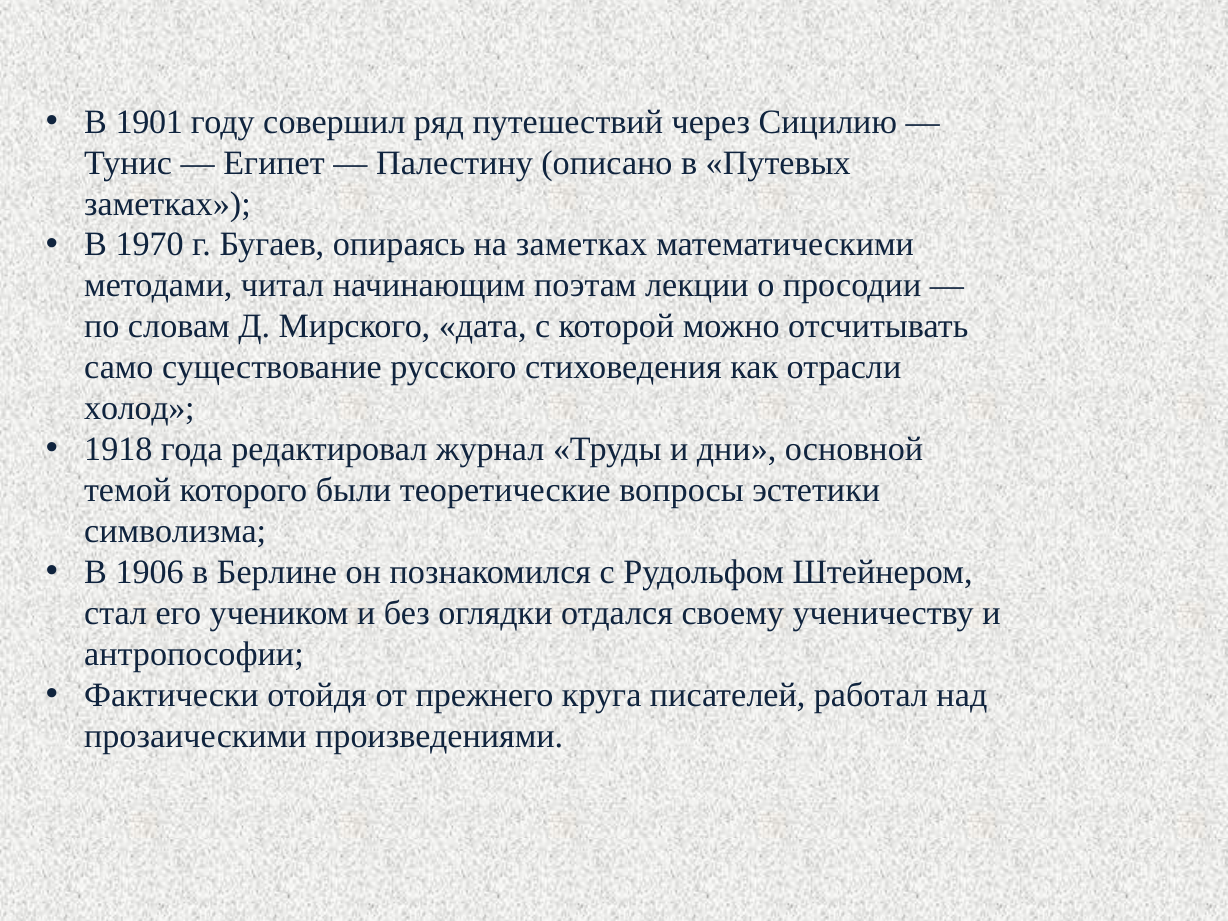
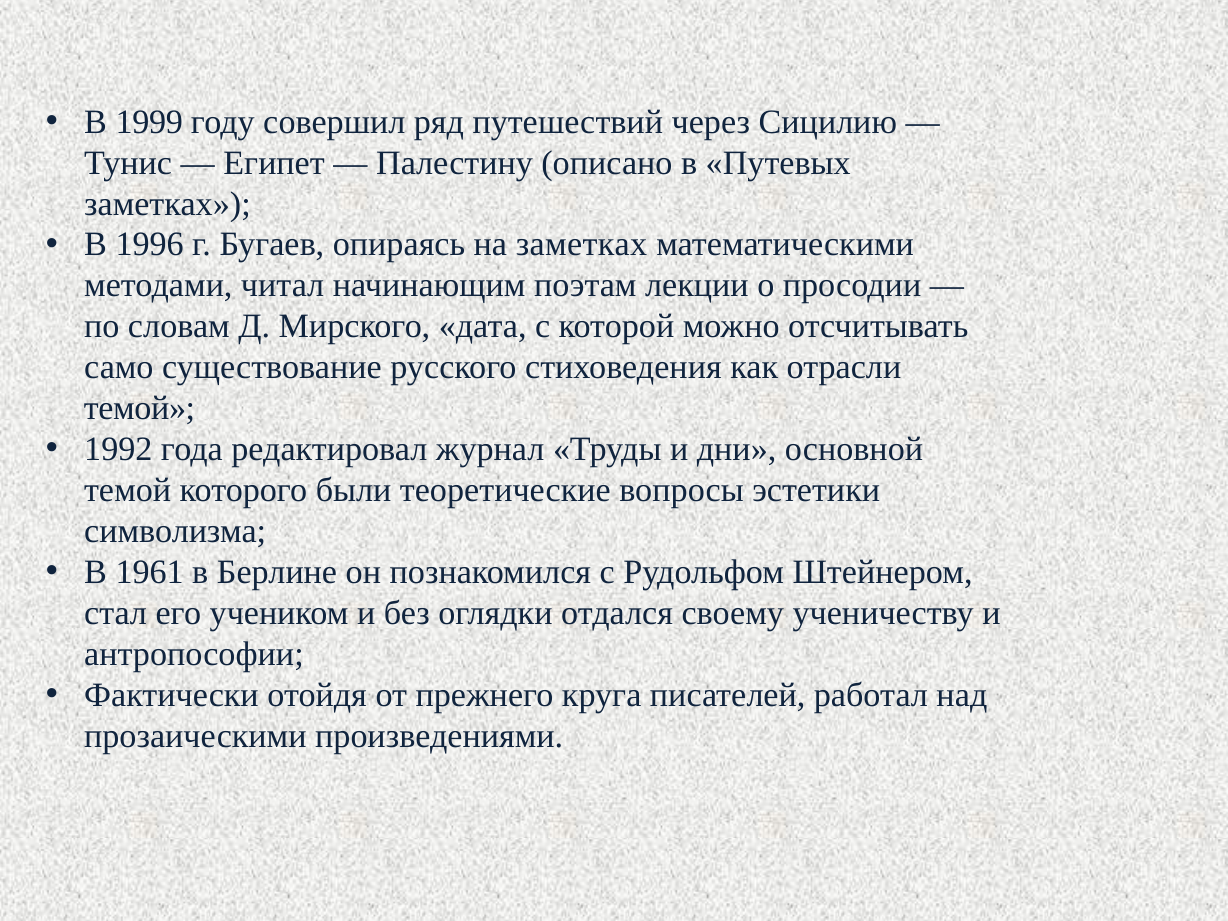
1901: 1901 -> 1999 (149, 122)
1970: 1970 -> 1996 (150, 245)
холод: холод -> темой (139, 409)
1918: 1918 -> 1992 (118, 449)
1906: 1906 -> 1961 (150, 572)
